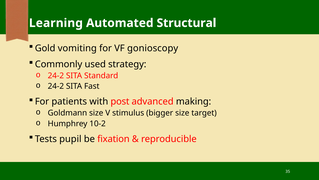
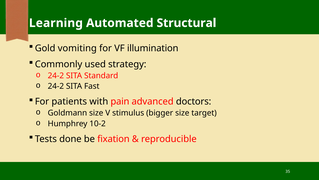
gonioscopy: gonioscopy -> illumination (153, 48)
post: post -> pain (120, 101)
making: making -> doctors (194, 101)
pupil: pupil -> done (70, 139)
